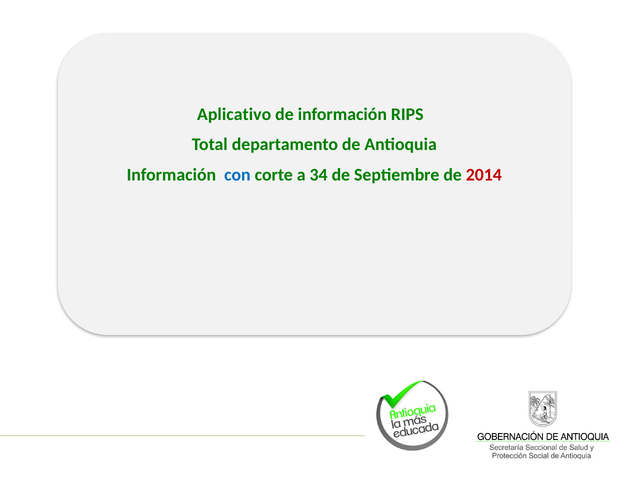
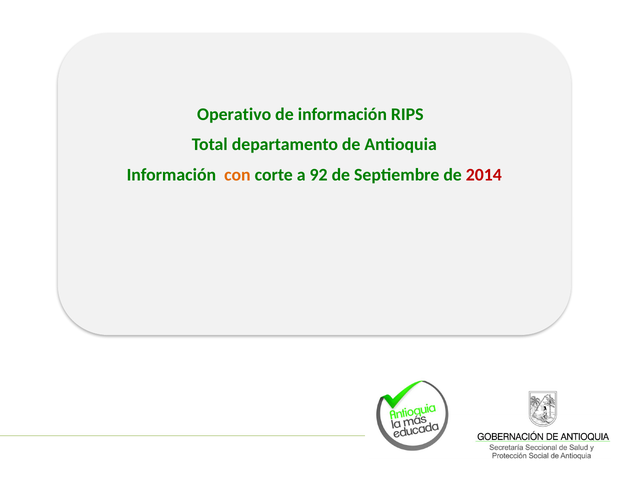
Aplicativo: Aplicativo -> Operativo (234, 114)
con colour: blue -> orange (237, 175)
34: 34 -> 92 (319, 175)
